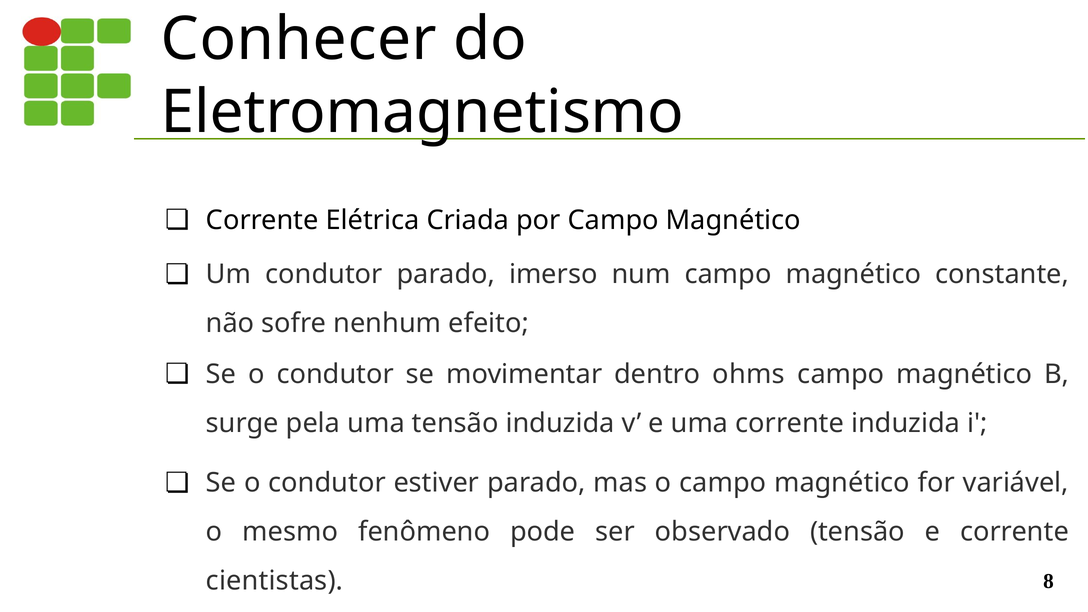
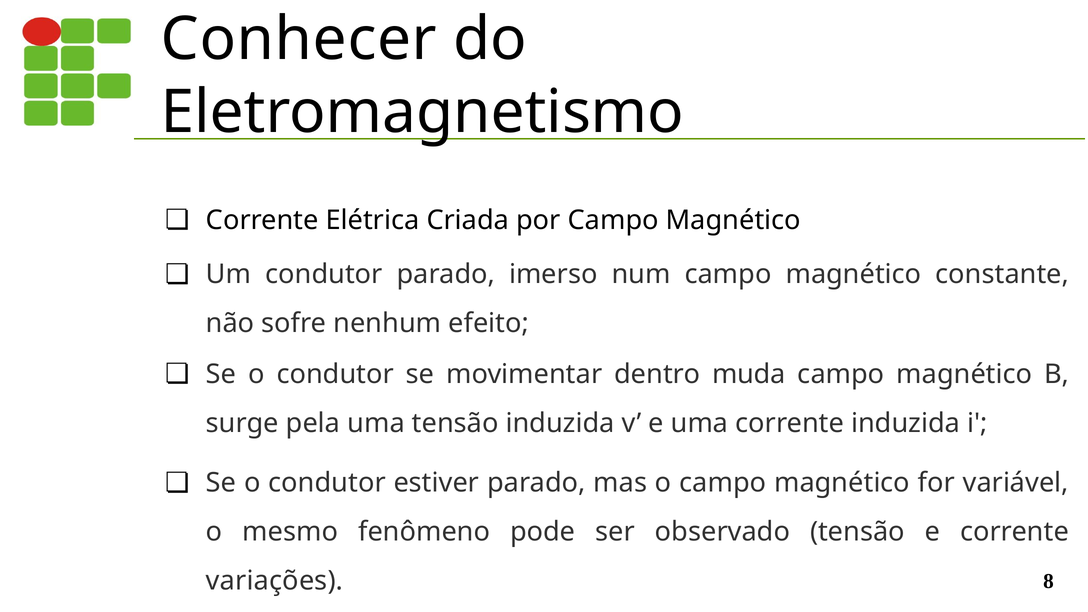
ohms: ohms -> muda (749, 374)
cientistas: cientistas -> variações (275, 581)
